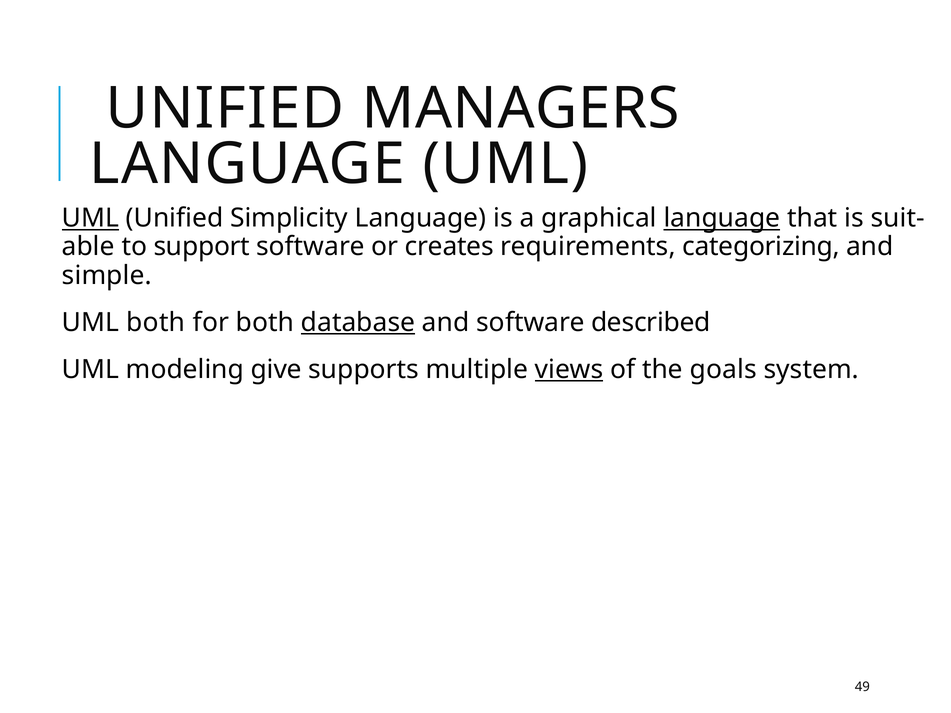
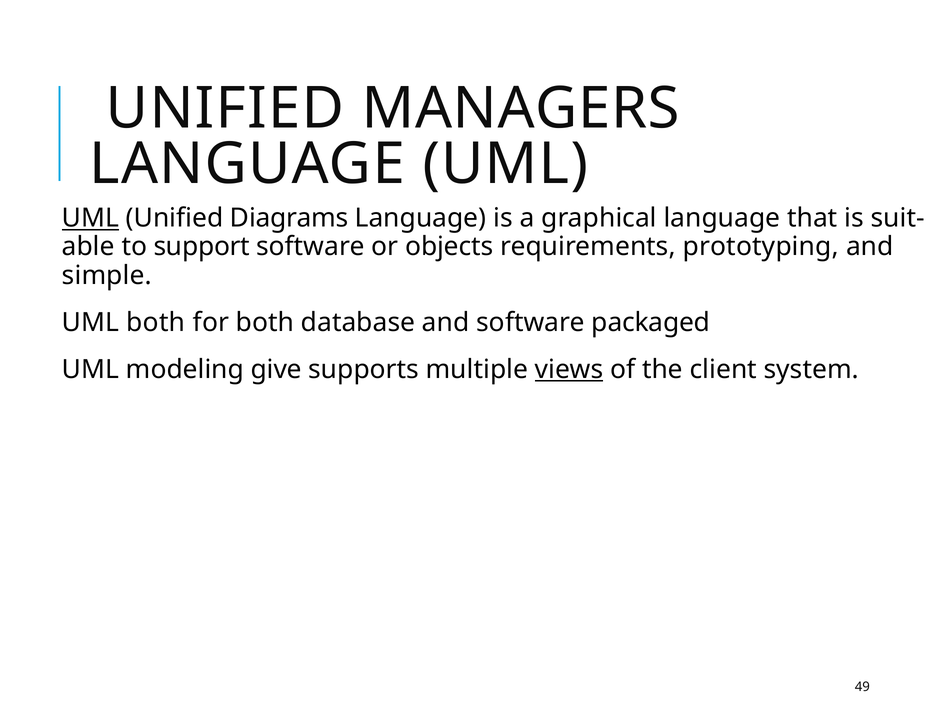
Simplicity: Simplicity -> Diagrams (289, 218)
language underline: present -> none (722, 218)
creates: creates -> objects (449, 247)
categorizing: categorizing -> prototyping (761, 247)
database underline: present -> none (358, 322)
described: described -> packaged (651, 322)
goals: goals -> client (723, 370)
